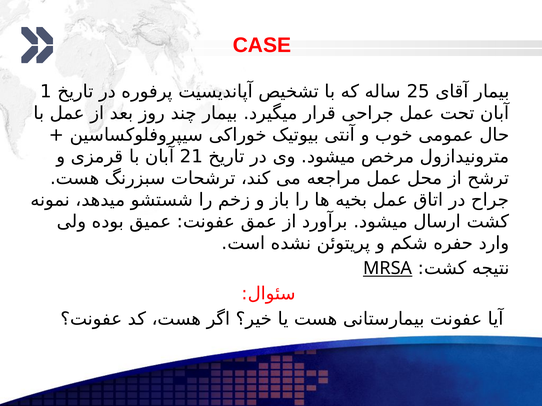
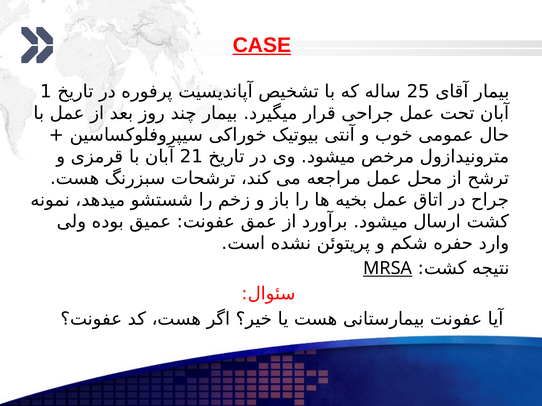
CASE underline: none -> present (262, 45)
